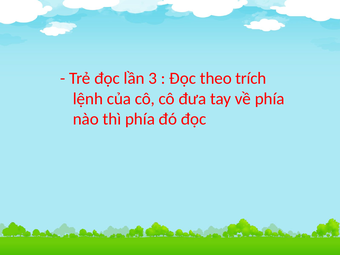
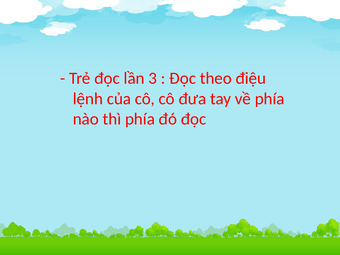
trích: trích -> điệu (251, 78)
